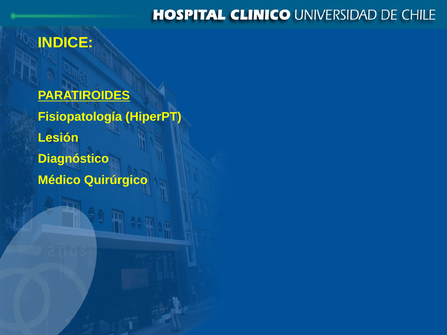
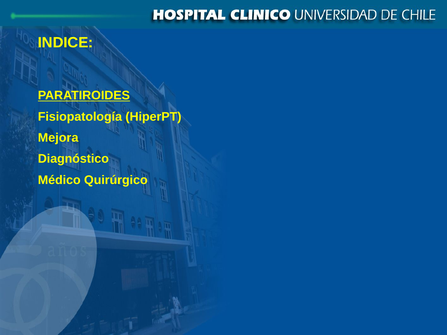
Lesión: Lesión -> Mejora (58, 138)
